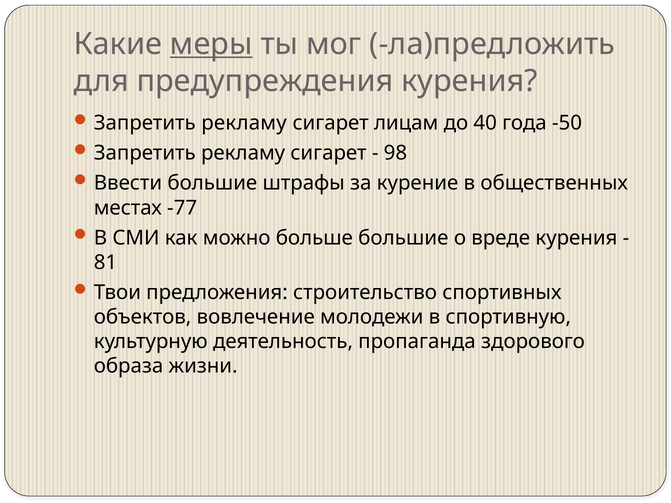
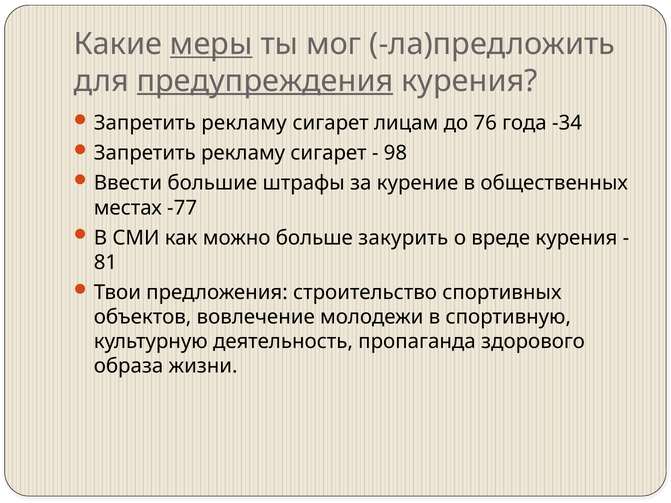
предупреждения underline: none -> present (265, 81)
40: 40 -> 76 (485, 123)
-50: -50 -> -34 (567, 123)
больше большие: большие -> закурить (403, 238)
